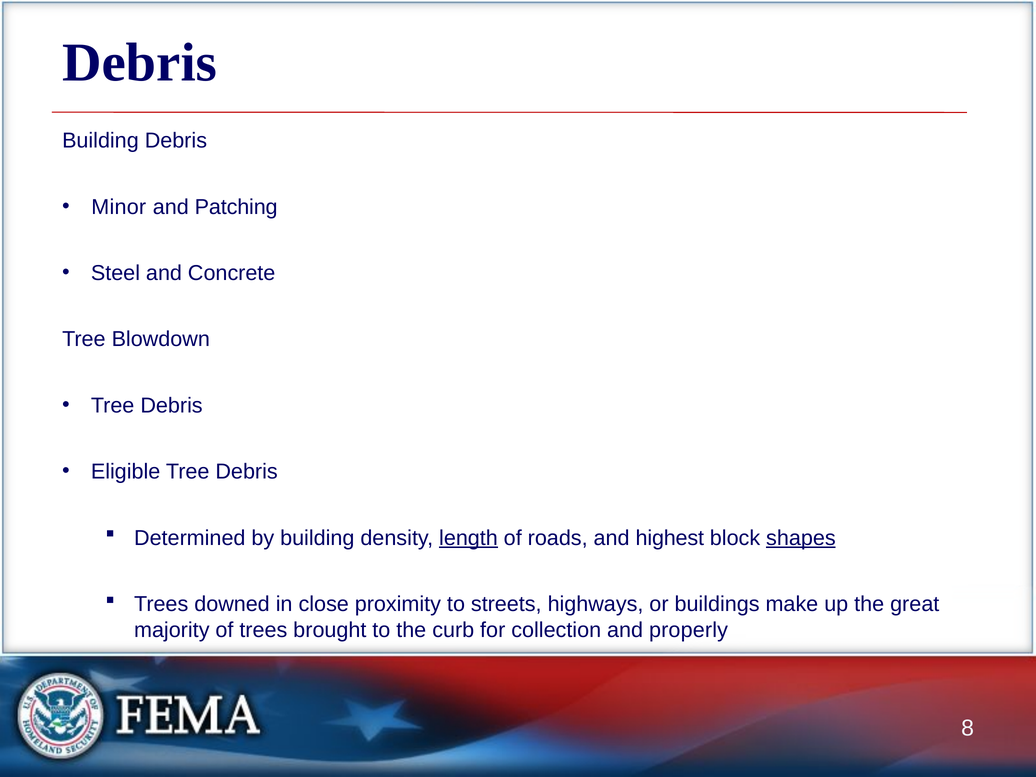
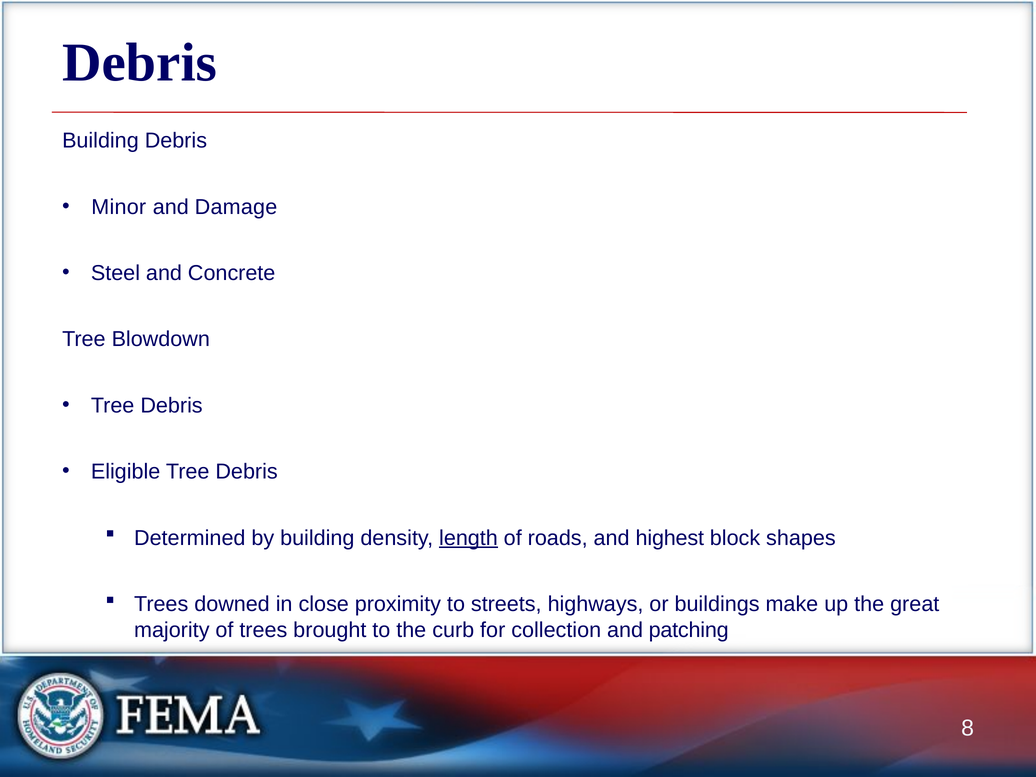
Patching: Patching -> Damage (236, 207)
shapes underline: present -> none (801, 538)
properly: properly -> patching (689, 630)
